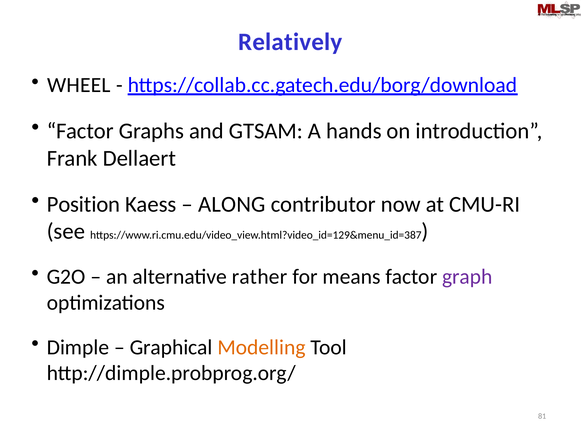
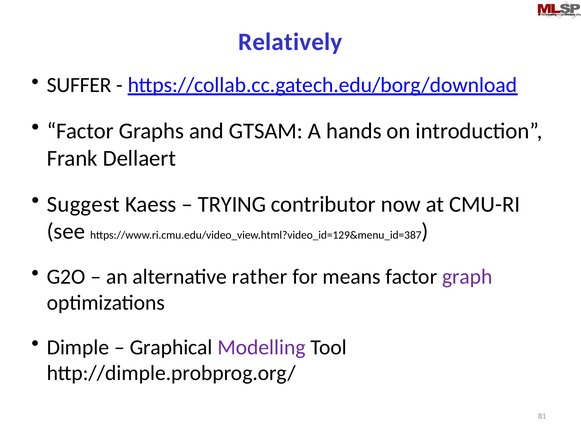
WHEEL: WHEEL -> SUFFER (79, 85)
Position: Position -> Suggest (83, 204)
ALONG: ALONG -> TRYING (232, 204)
Modelling colour: orange -> purple (261, 347)
